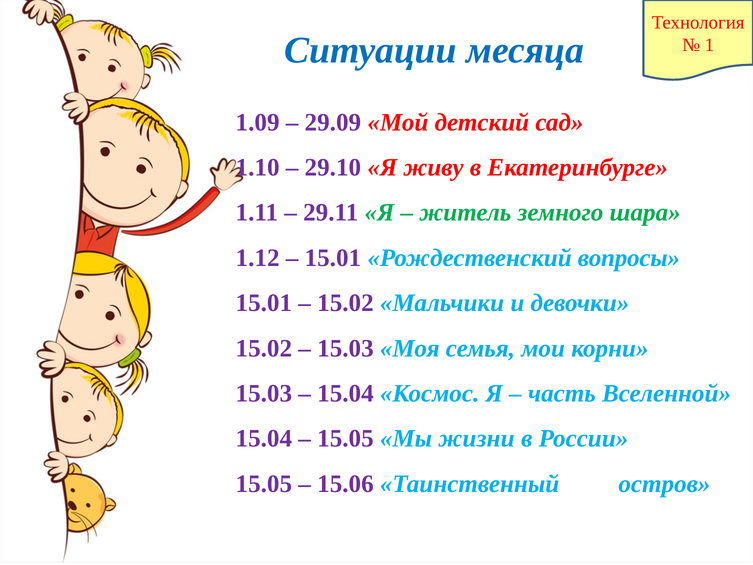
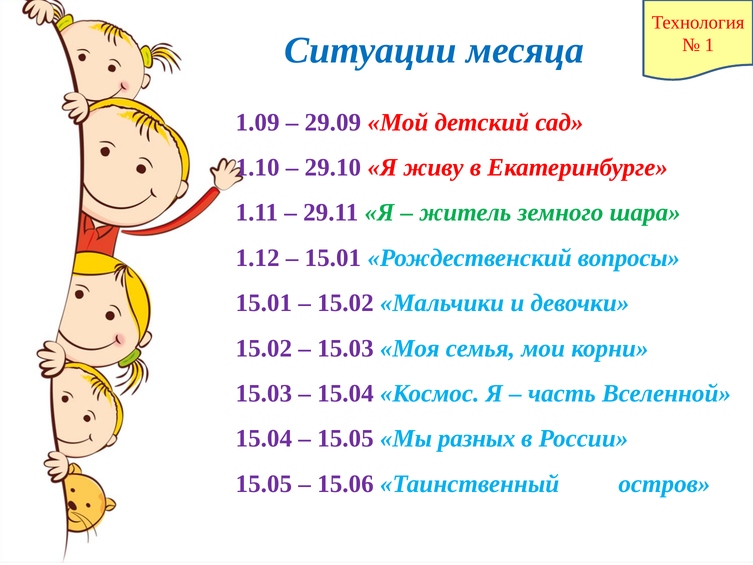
жизни: жизни -> разных (477, 439)
